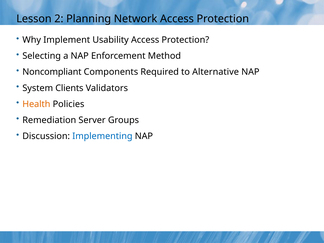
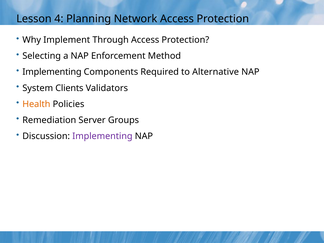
2: 2 -> 4 (59, 19)
Usability: Usability -> Through (111, 40)
Noncompliant: Noncompliant -> Implementing (52, 72)
Implementing colour: blue -> purple (102, 136)
